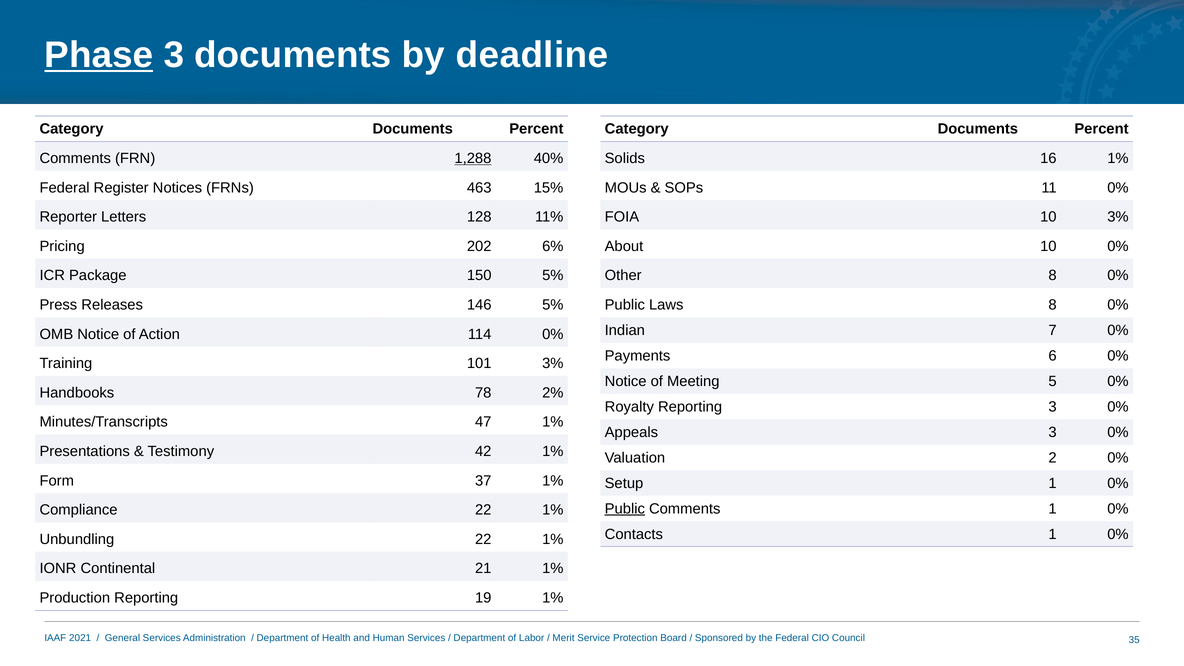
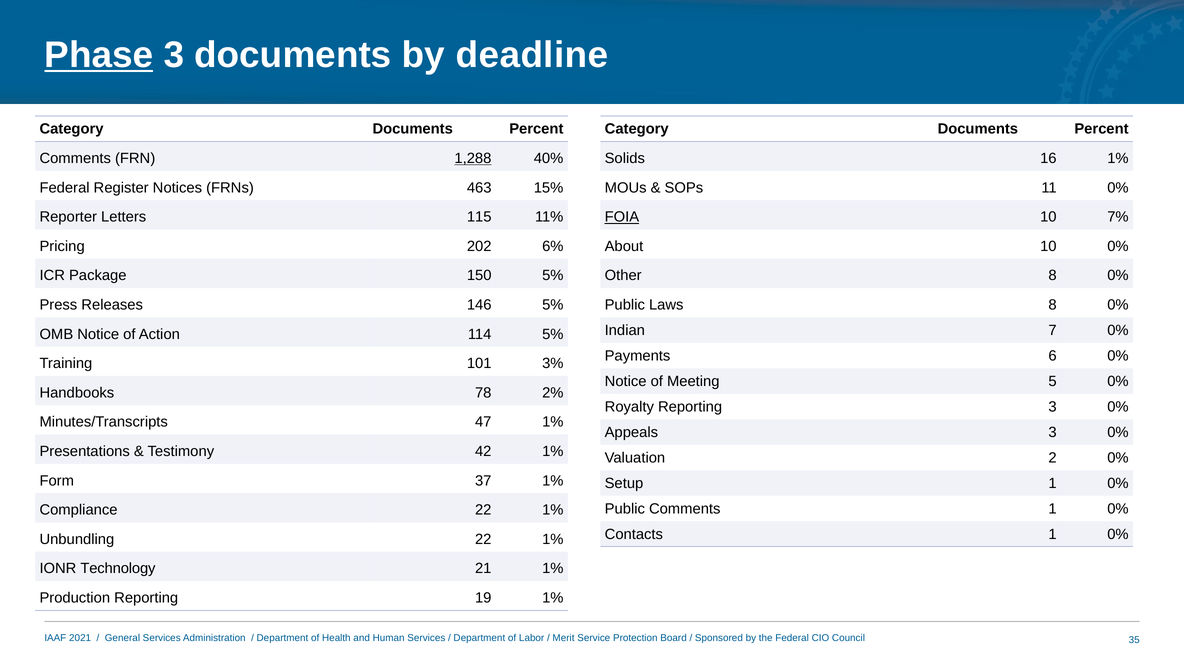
128: 128 -> 115 (479, 217)
FOIA underline: none -> present (622, 217)
10 3%: 3% -> 7% (1118, 217)
114 0%: 0% -> 5% (553, 334)
Public underline: present -> none (625, 509)
Continental: Continental -> Technology (118, 569)
